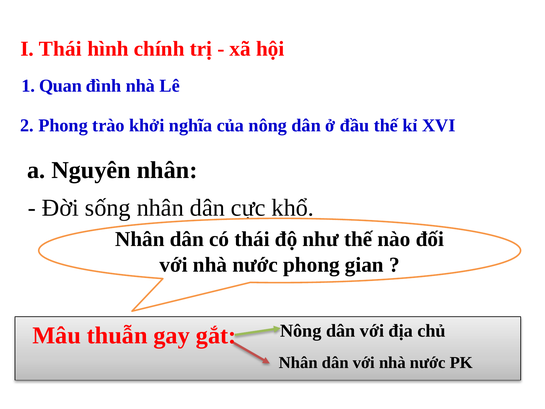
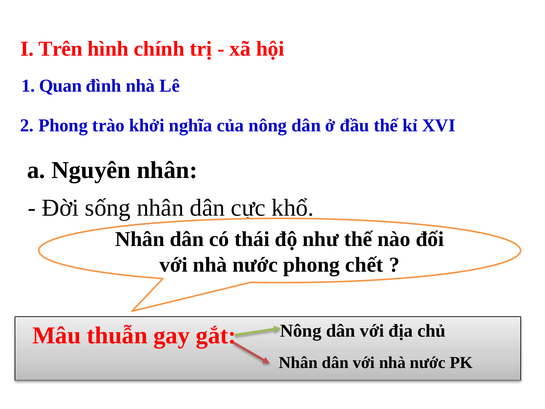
I Thái: Thái -> Trên (61, 49)
gian: gian -> chết (364, 265)
